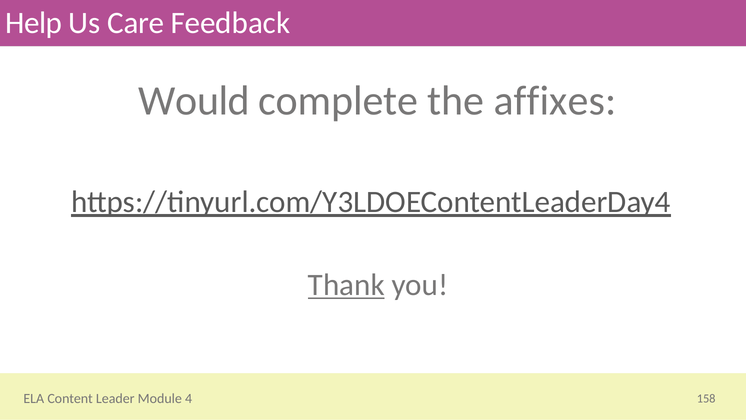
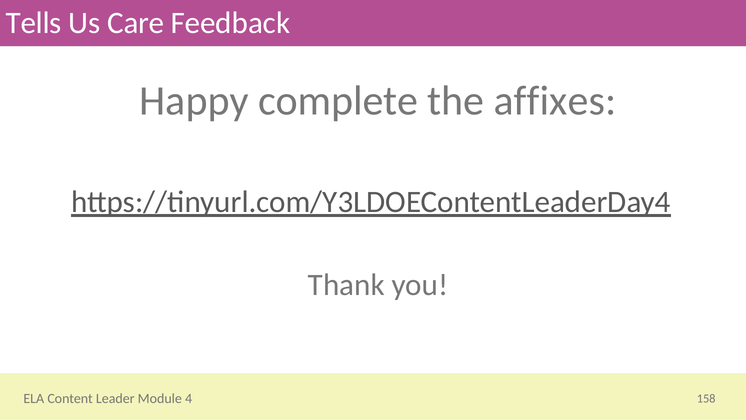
Help: Help -> Tells (34, 23)
Would: Would -> Happy (194, 101)
Thank underline: present -> none (346, 285)
